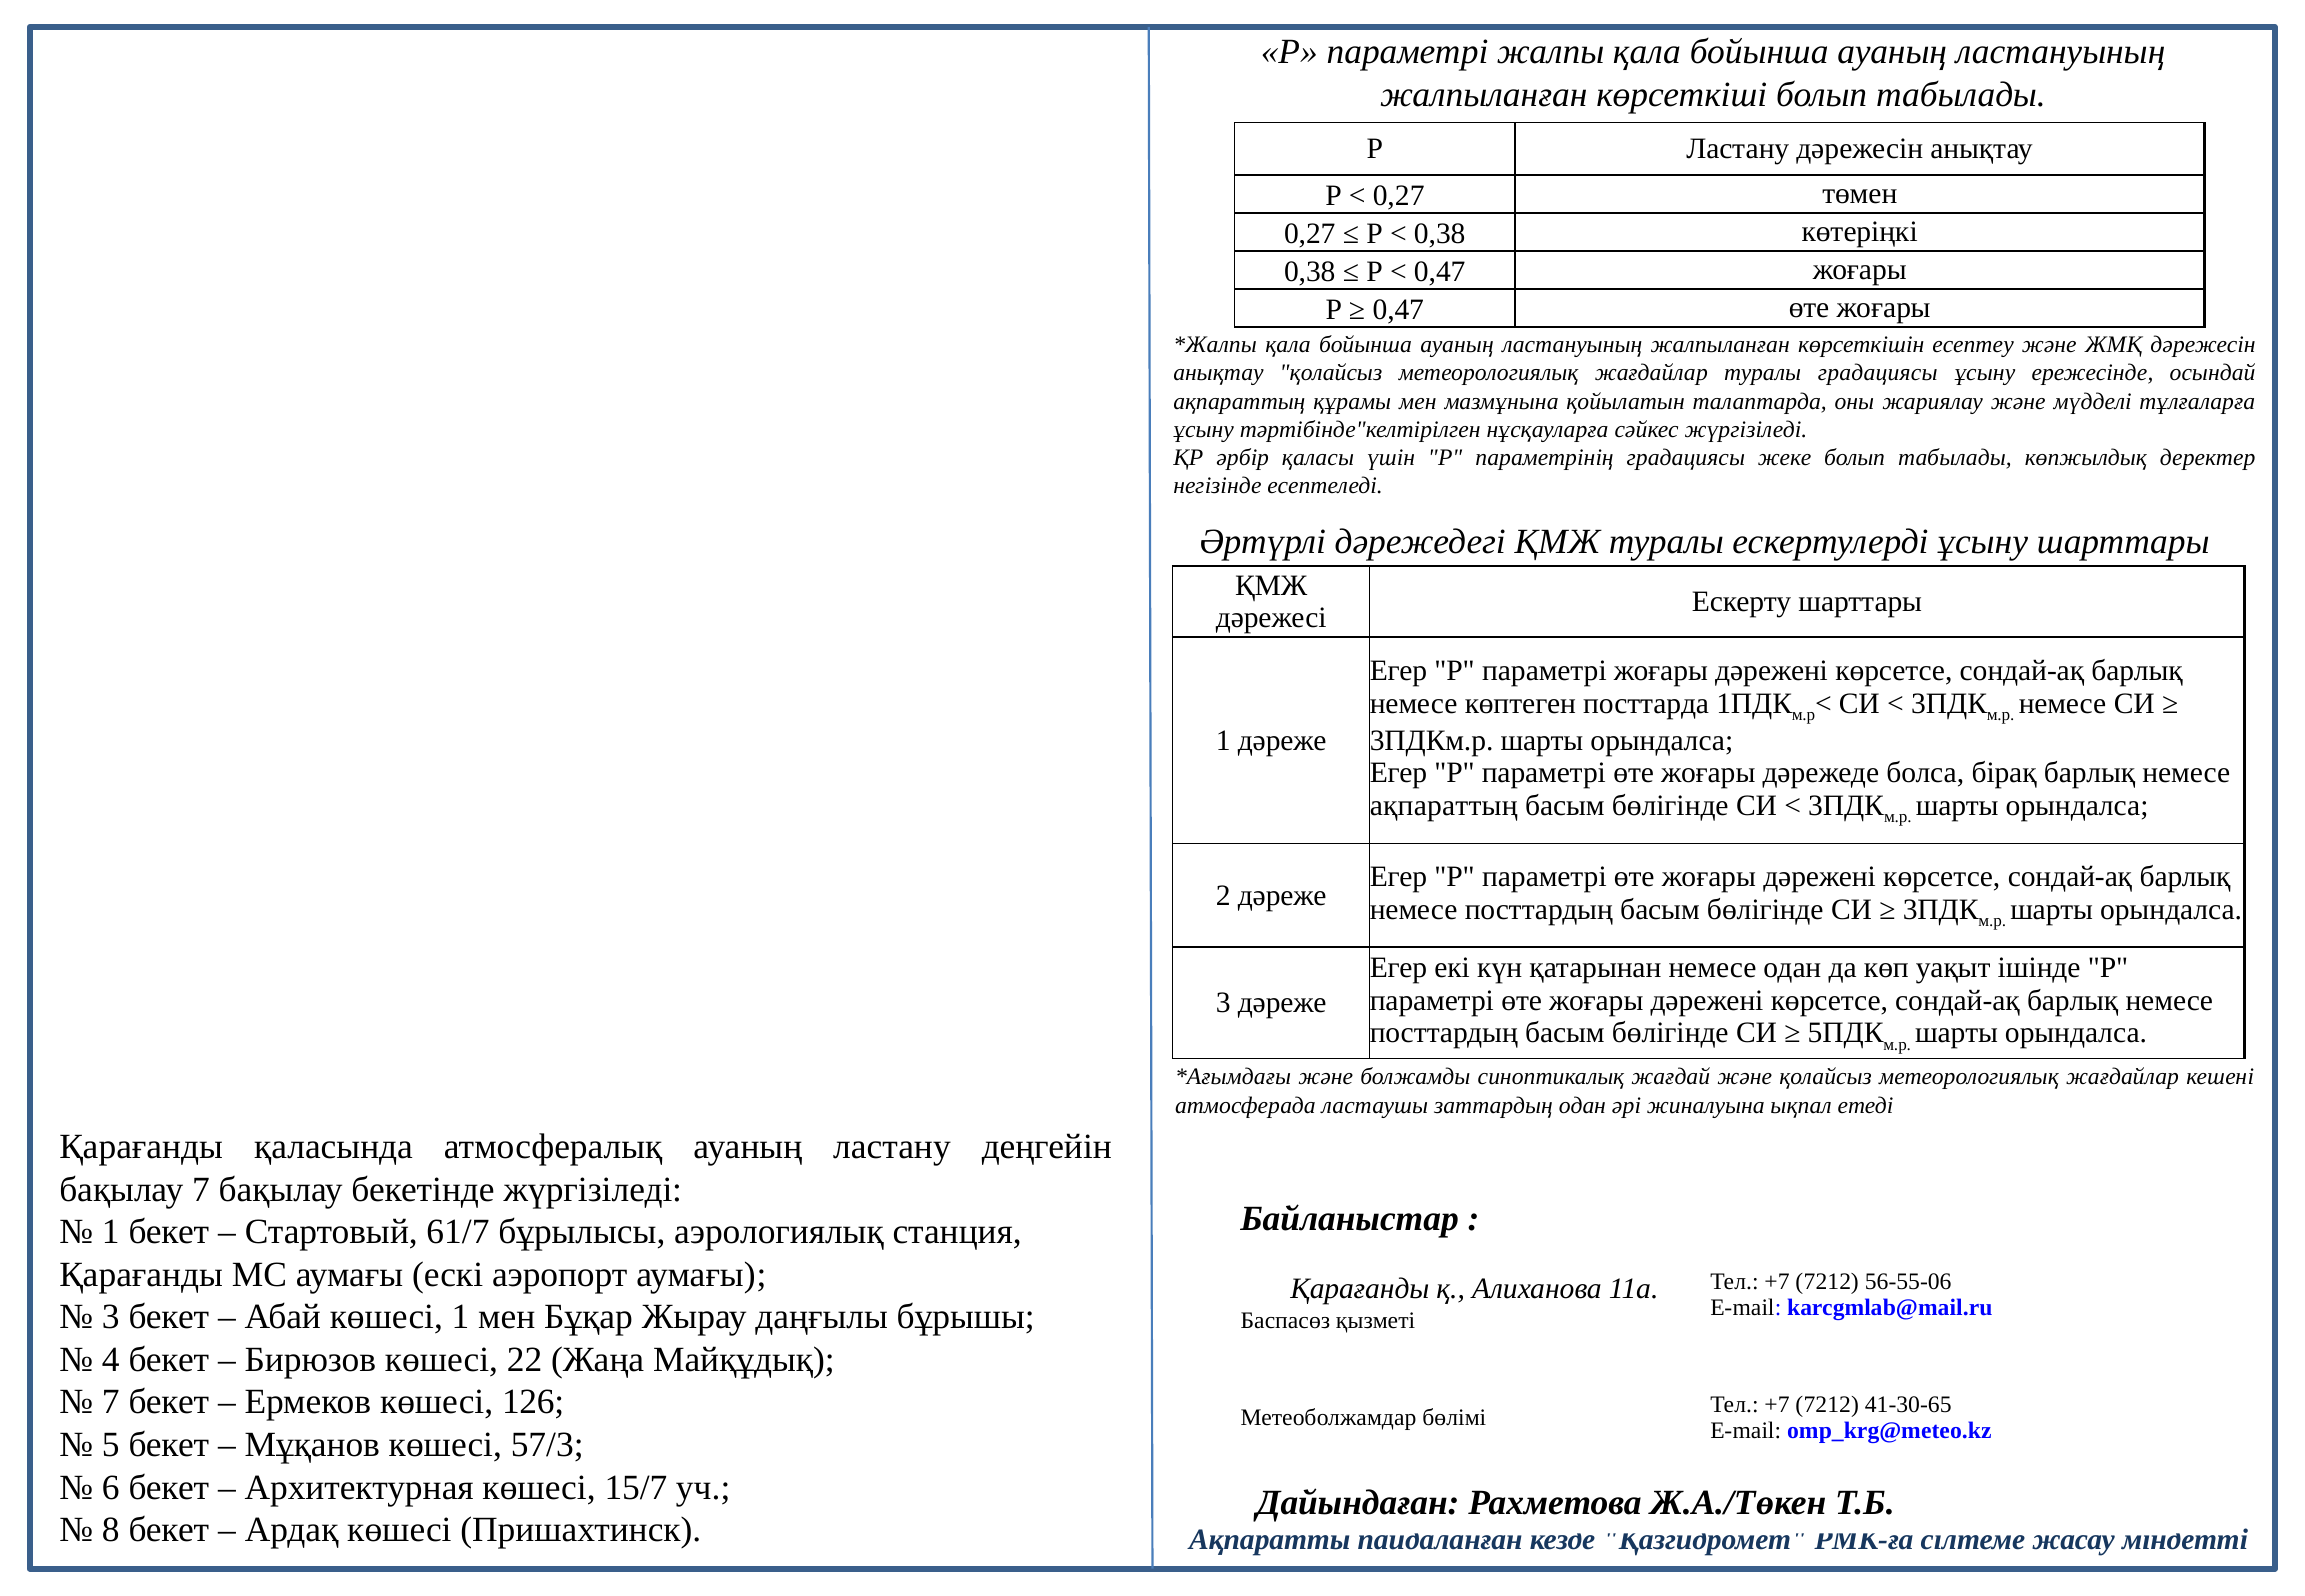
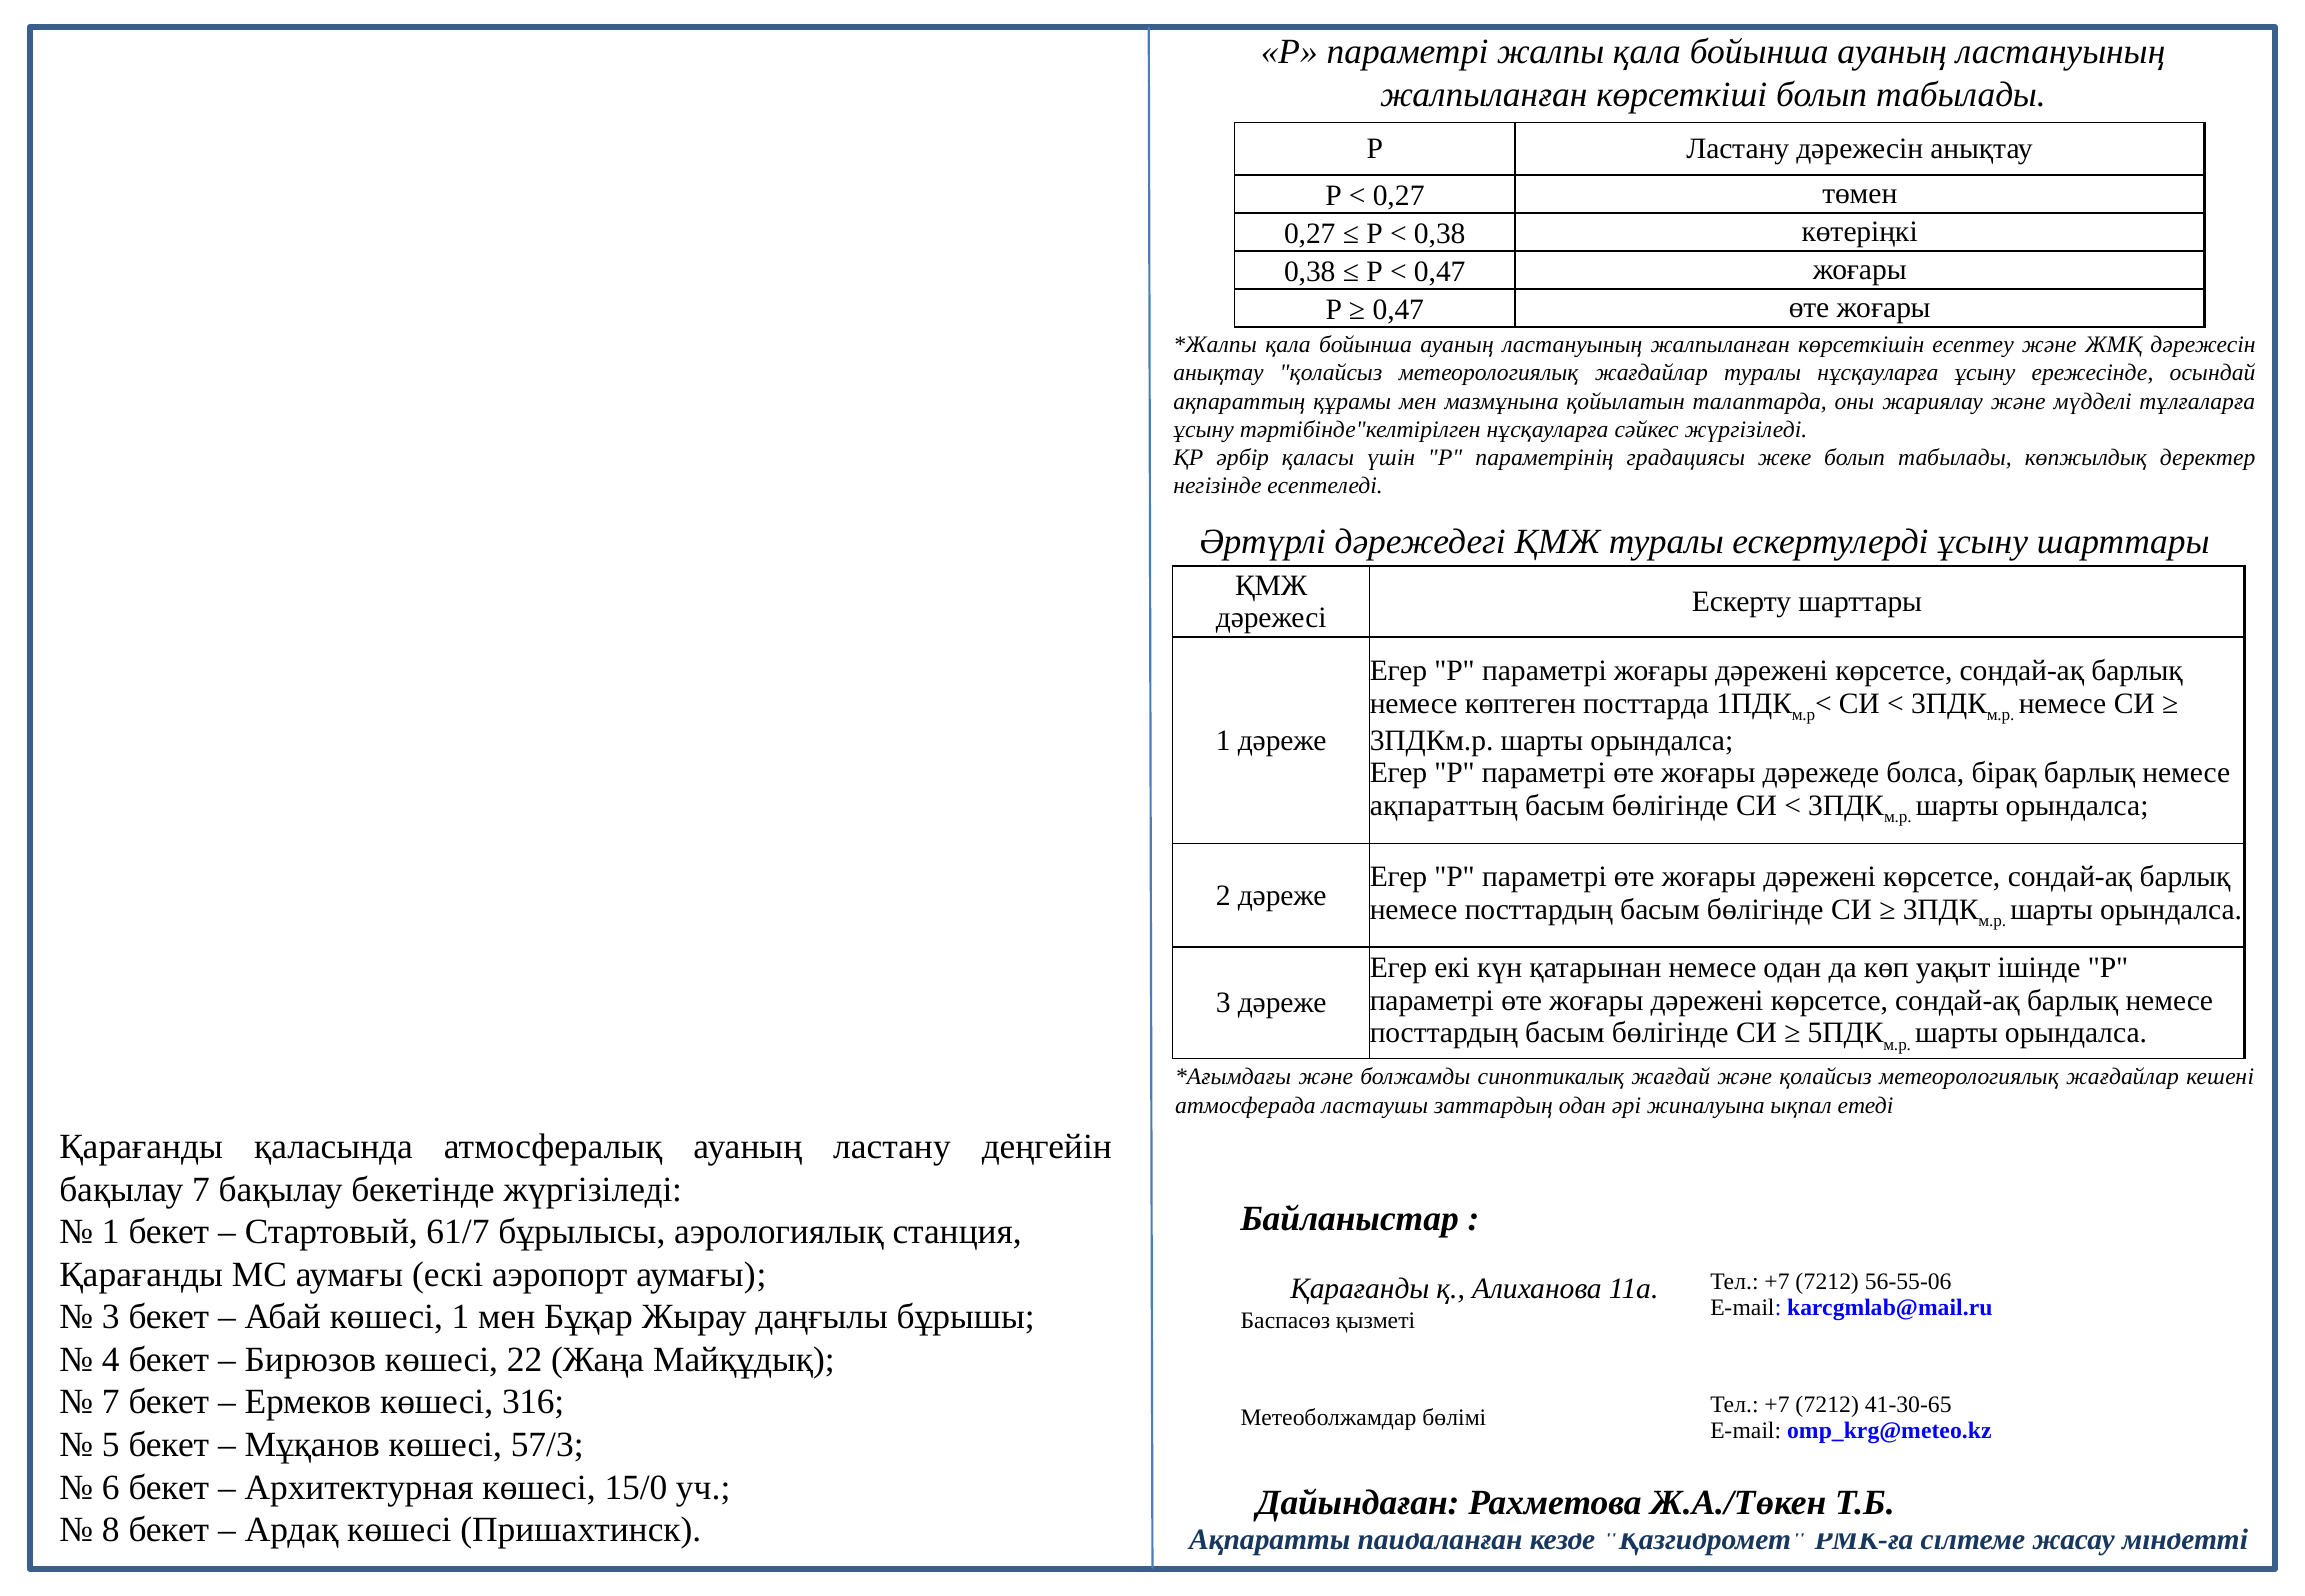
туралы градациясы: градациясы -> нұсқауларға (1878, 373)
126: 126 -> 316 (533, 1402)
15/7: 15/7 -> 15/0 (636, 1487)
